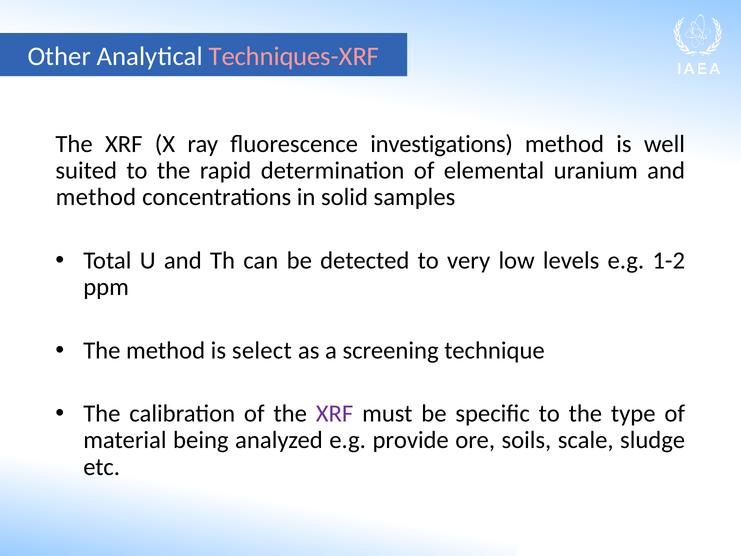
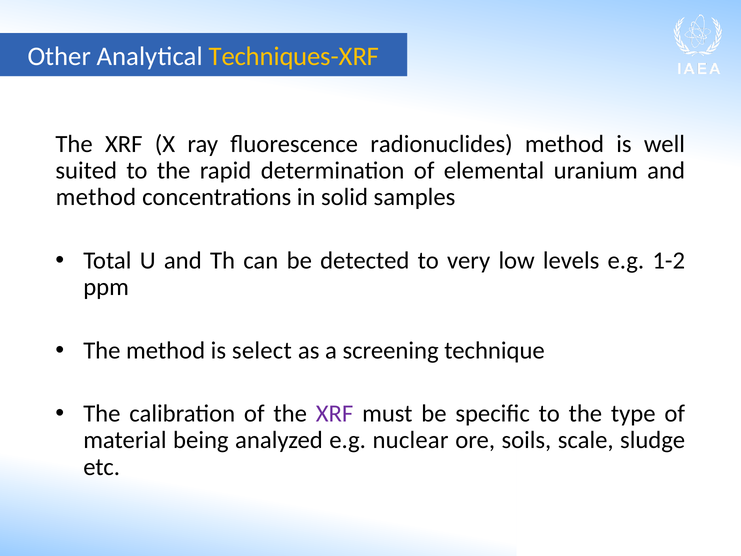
Techniques-XRF colour: pink -> yellow (294, 56)
investigations: investigations -> radionuclides (441, 144)
provide: provide -> nuclear (411, 440)
